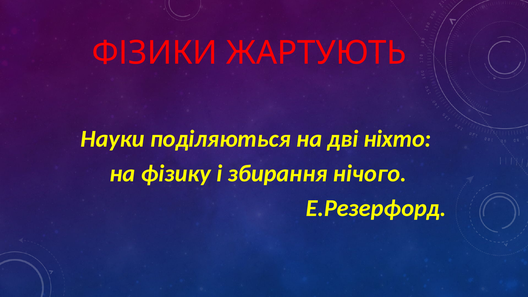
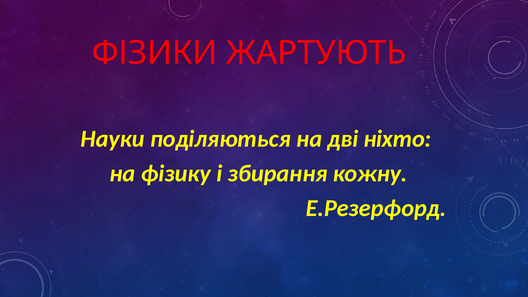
нічого: нічого -> кожну (370, 173)
